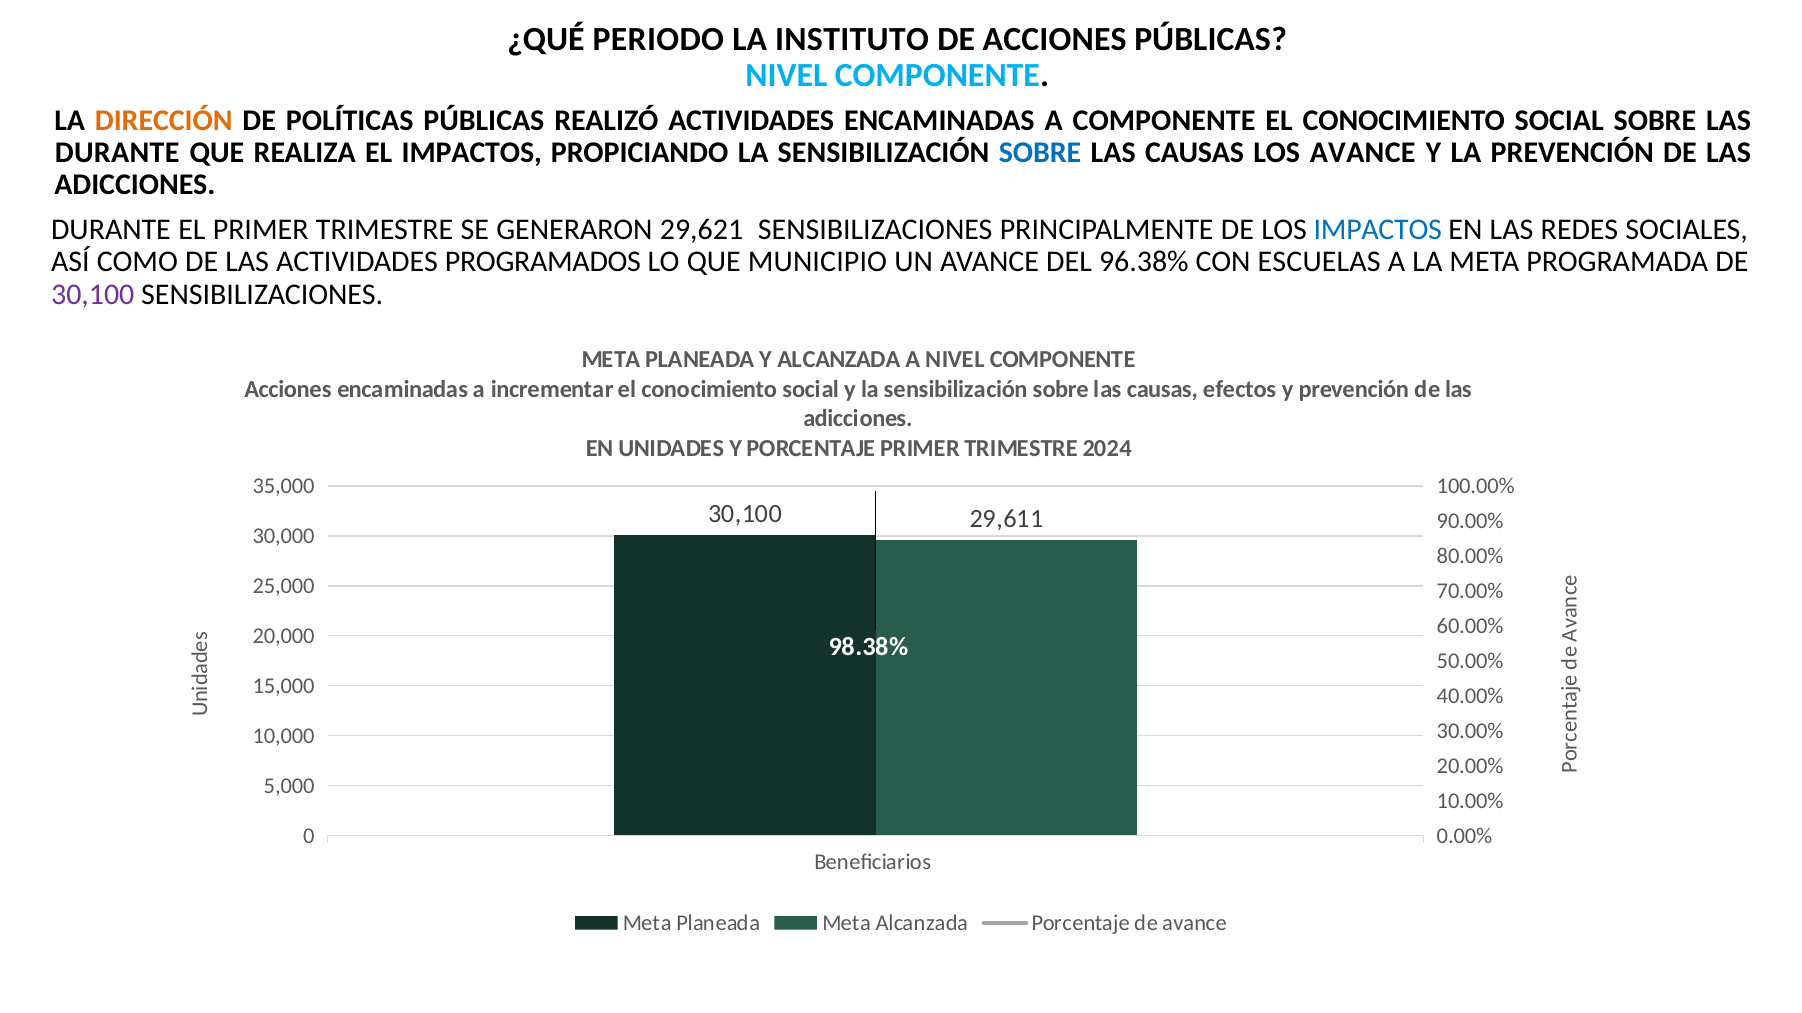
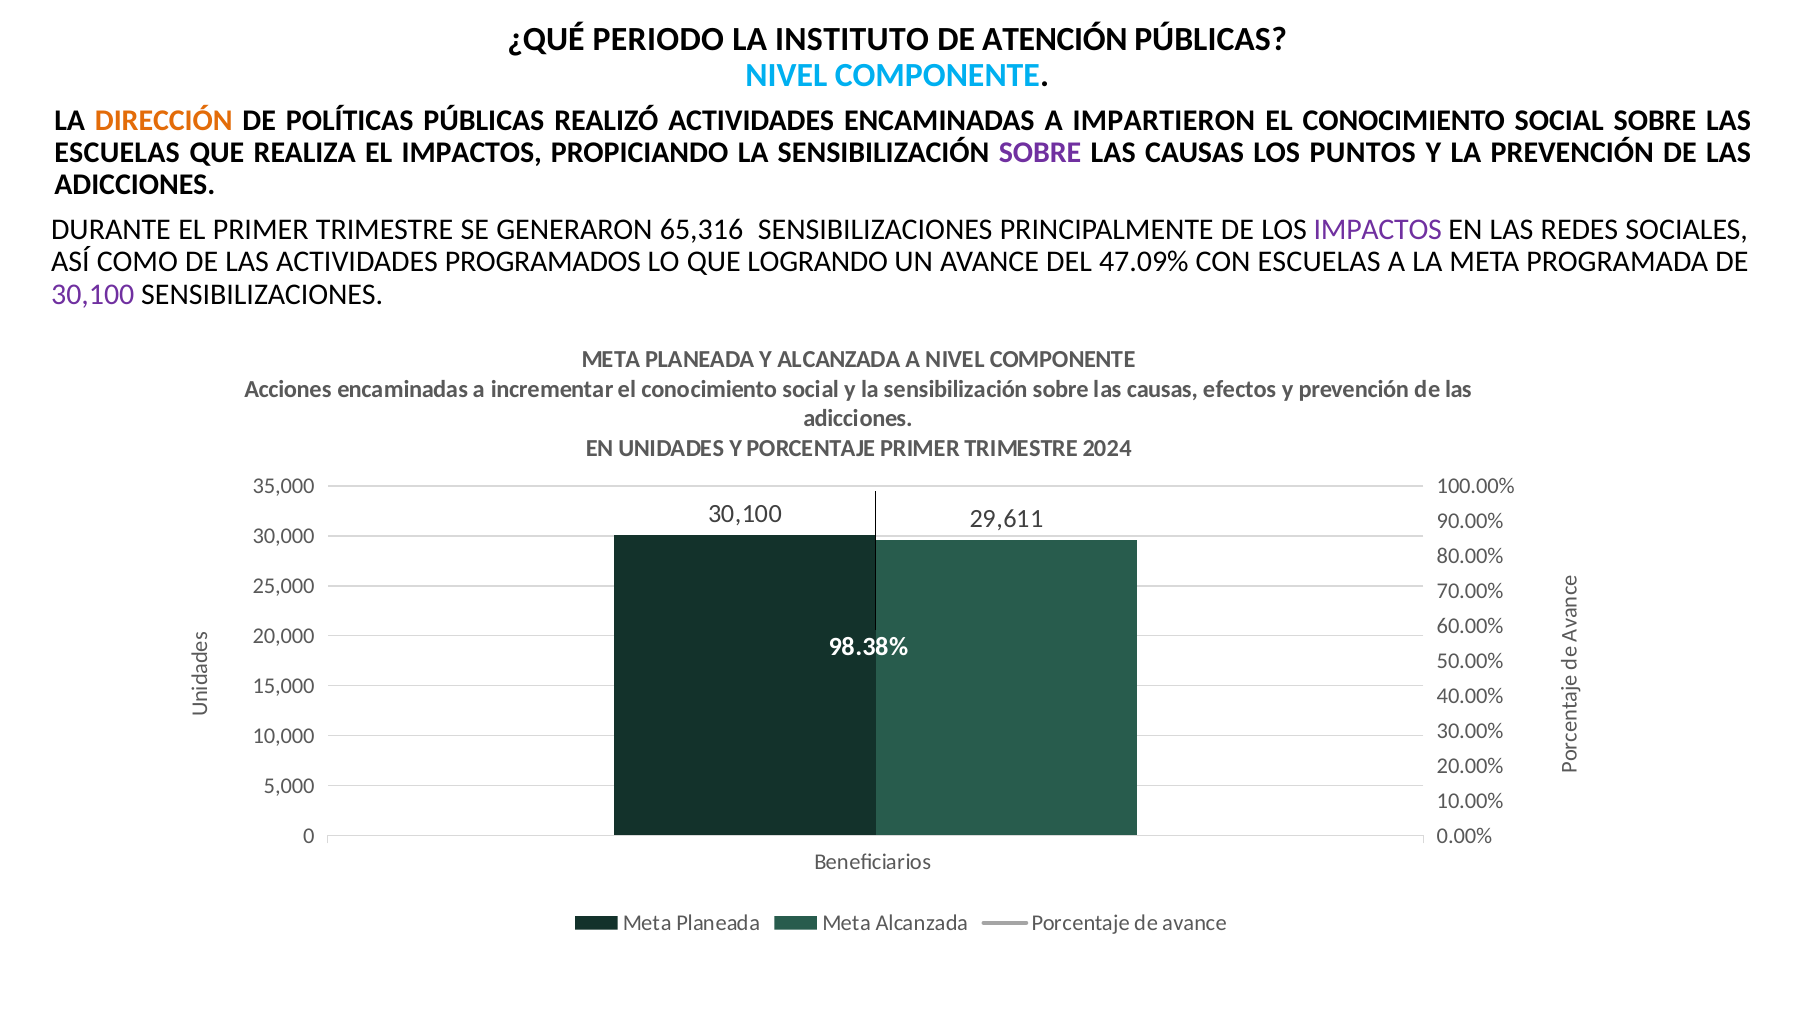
DE ACCIONES: ACCIONES -> ATENCIÓN (1055, 39)
A COMPONENTE: COMPONENTE -> IMPARTIERON (1164, 120)
DURANTE: DURANTE -> ESCUELAS (117, 153)
SOBRE colour: blue -> purple (1040, 153)
LOS AVANCE: AVANCE -> PUNTOS (1363, 153)
29,621: 29,621 -> 65,316 (702, 230)
IMPACTOS colour: blue -> purple (1378, 230)
MUNICIPIO: MUNICIPIO -> LOGRANDO (818, 262)
96.38%: 96.38% -> 47.09% (1144, 262)
